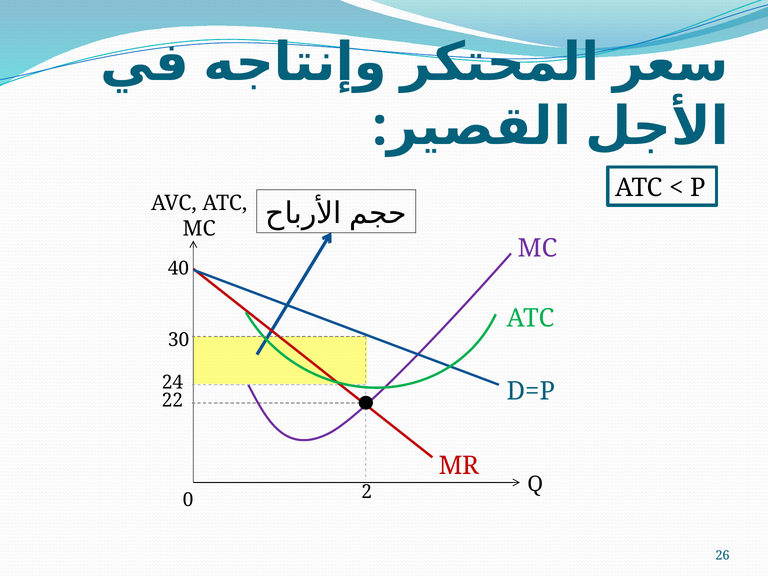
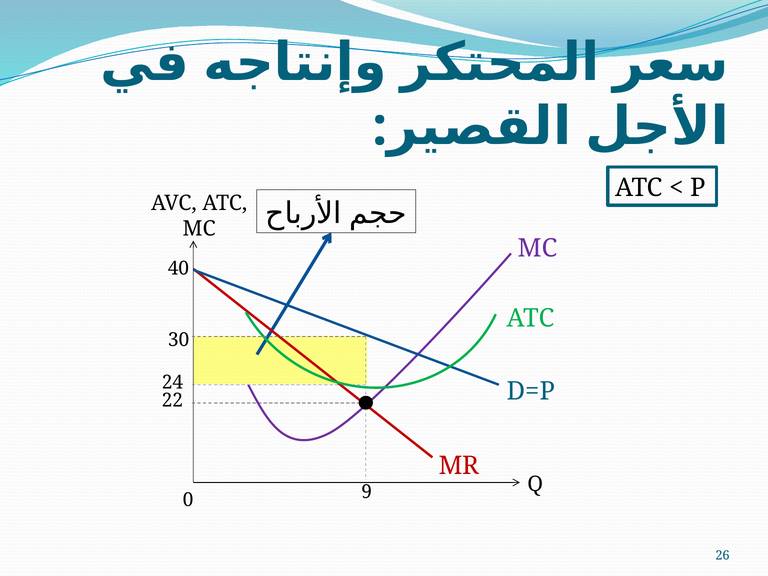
2: 2 -> 9 (367, 492)
